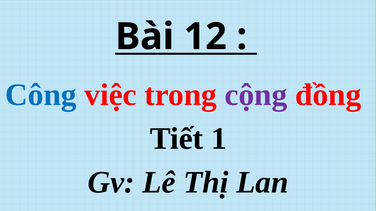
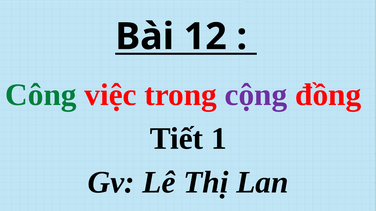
Công colour: blue -> green (41, 95)
